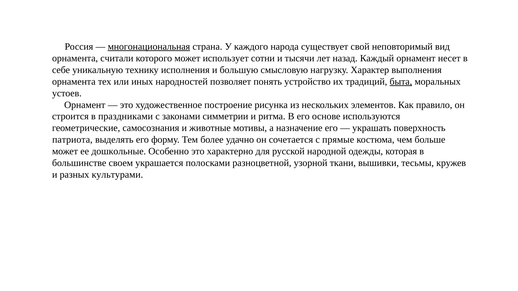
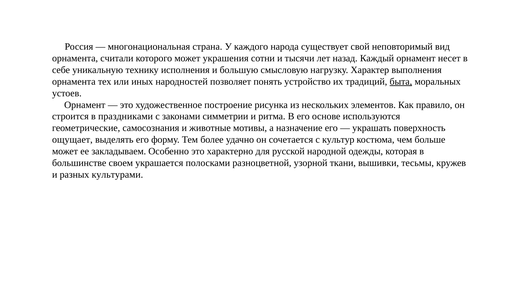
многонациональная underline: present -> none (149, 47)
использует: использует -> украшения (226, 58)
патриота: патриота -> ощущает (72, 140)
прямые: прямые -> культур (338, 140)
дошкольные: дошкольные -> закладываем (119, 152)
